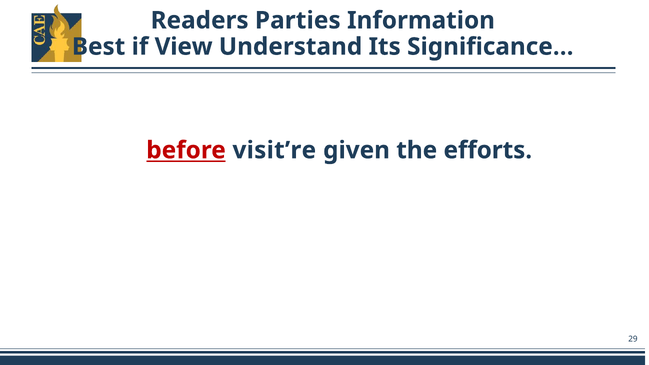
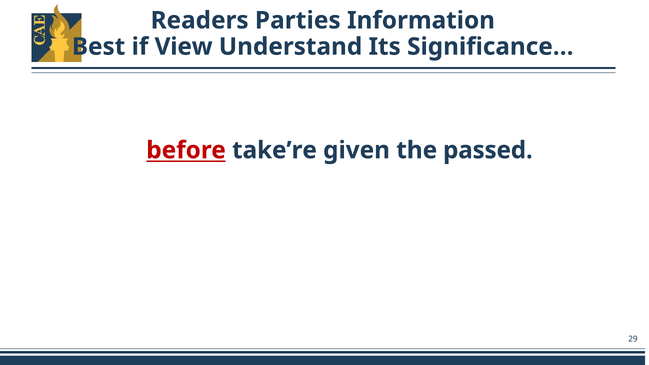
visit’re: visit’re -> take’re (274, 150)
efforts: efforts -> passed (488, 150)
